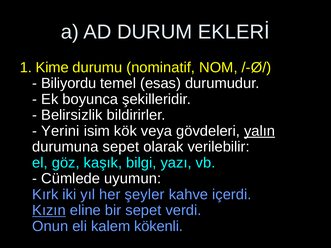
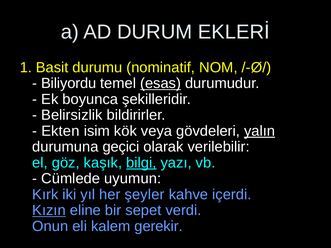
Kime: Kime -> Basit (52, 67)
esas underline: none -> present (161, 83)
Yerini: Yerini -> Ekten (60, 131)
durumuna sepet: sepet -> geçici (121, 147)
bilgi underline: none -> present (141, 163)
kökenli: kökenli -> gerekir (159, 226)
